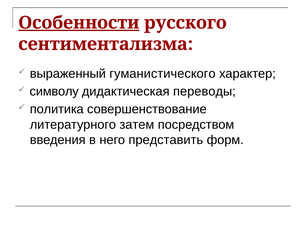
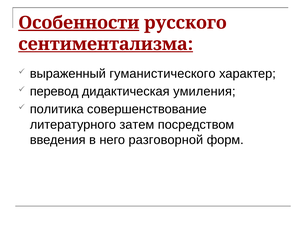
сентиментализма underline: none -> present (106, 44)
символу: символу -> перевод (54, 92)
переводы: переводы -> умиления (204, 92)
представить: представить -> разговорной (166, 140)
